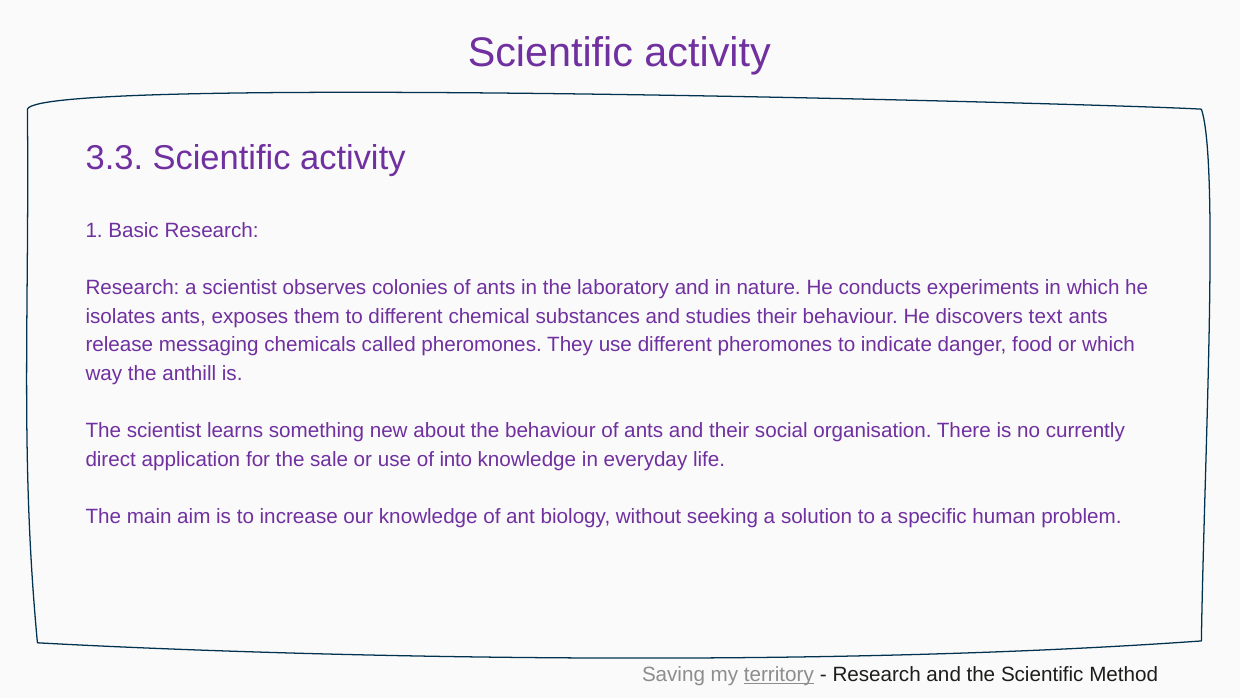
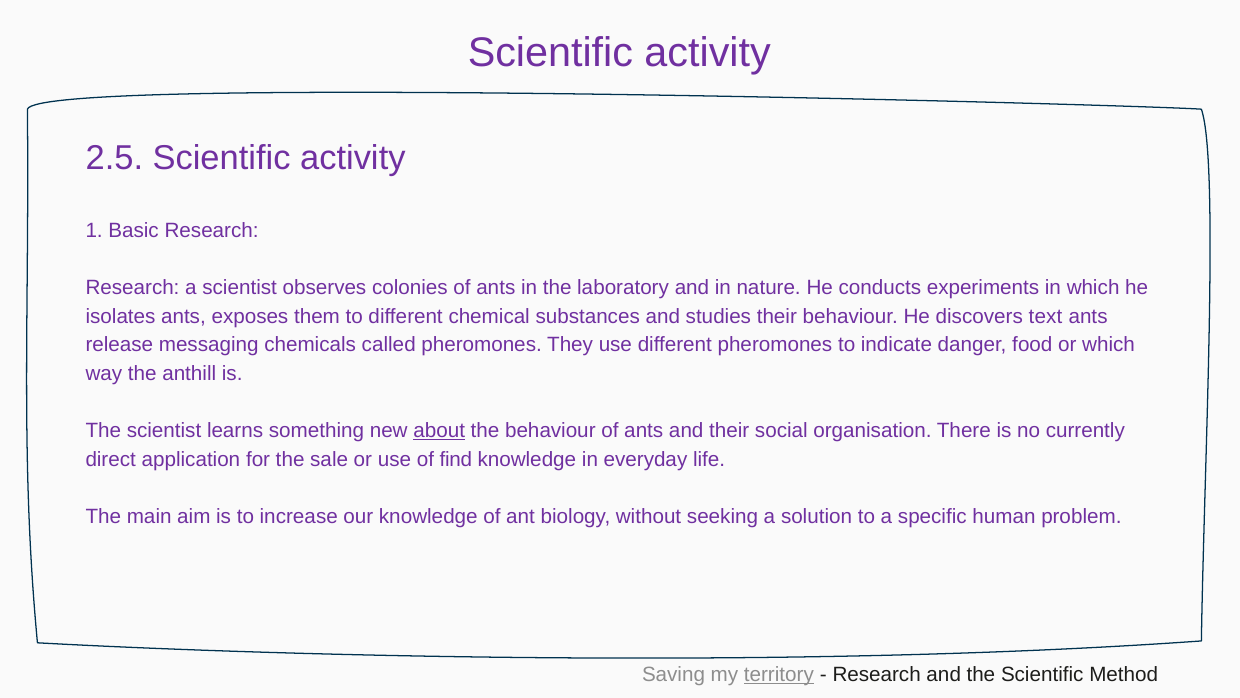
3.3: 3.3 -> 2.5 (114, 158)
about underline: none -> present (439, 430)
into: into -> find (456, 459)
